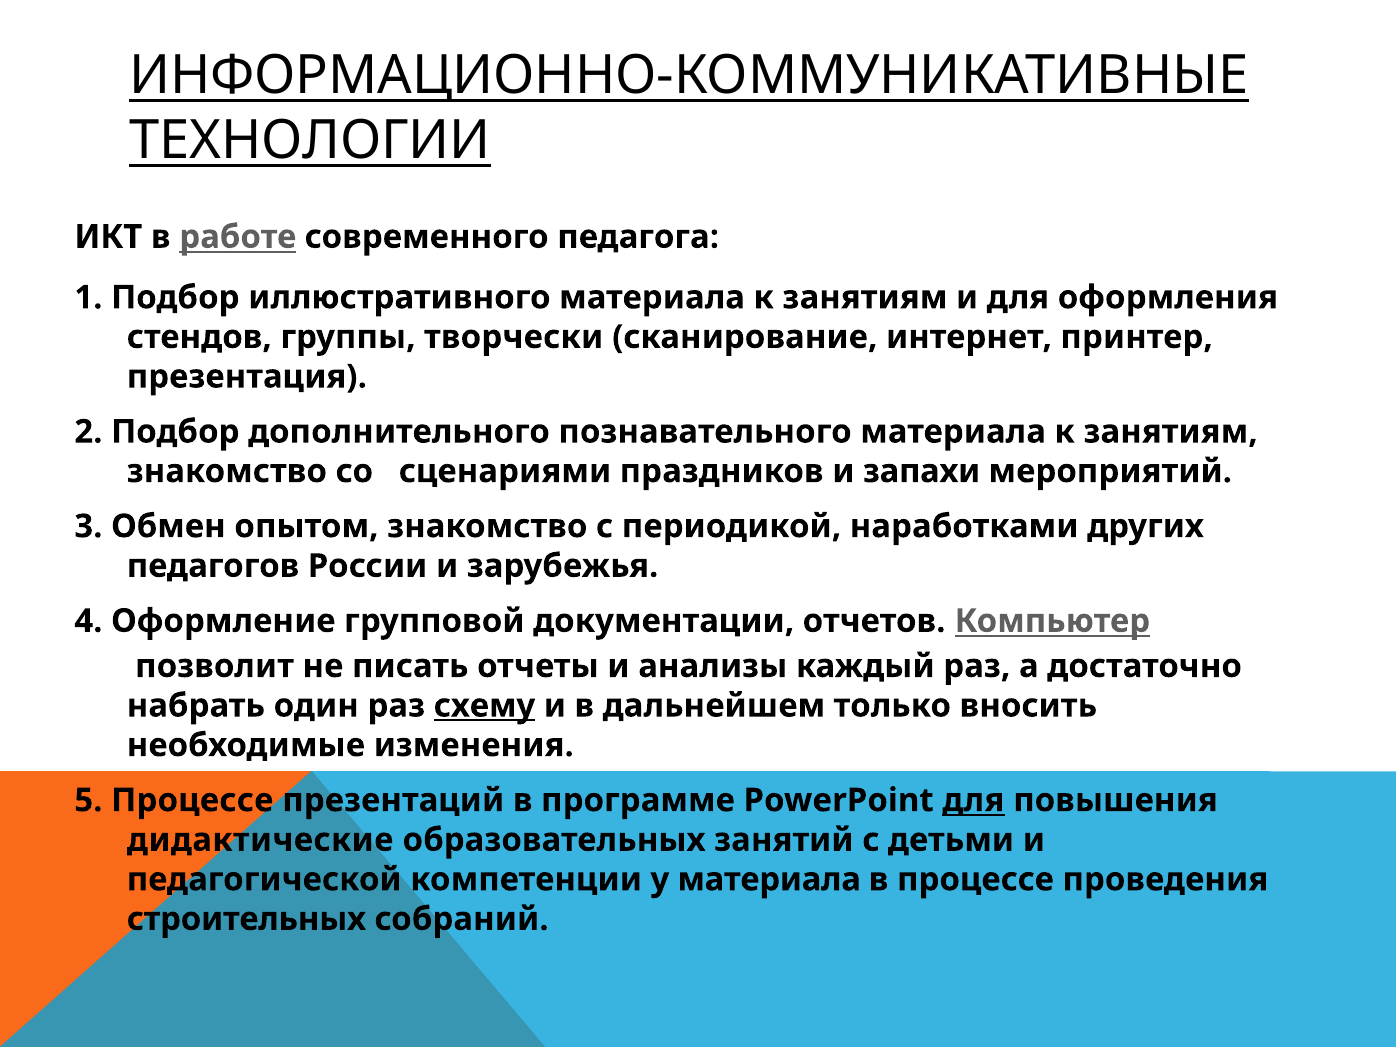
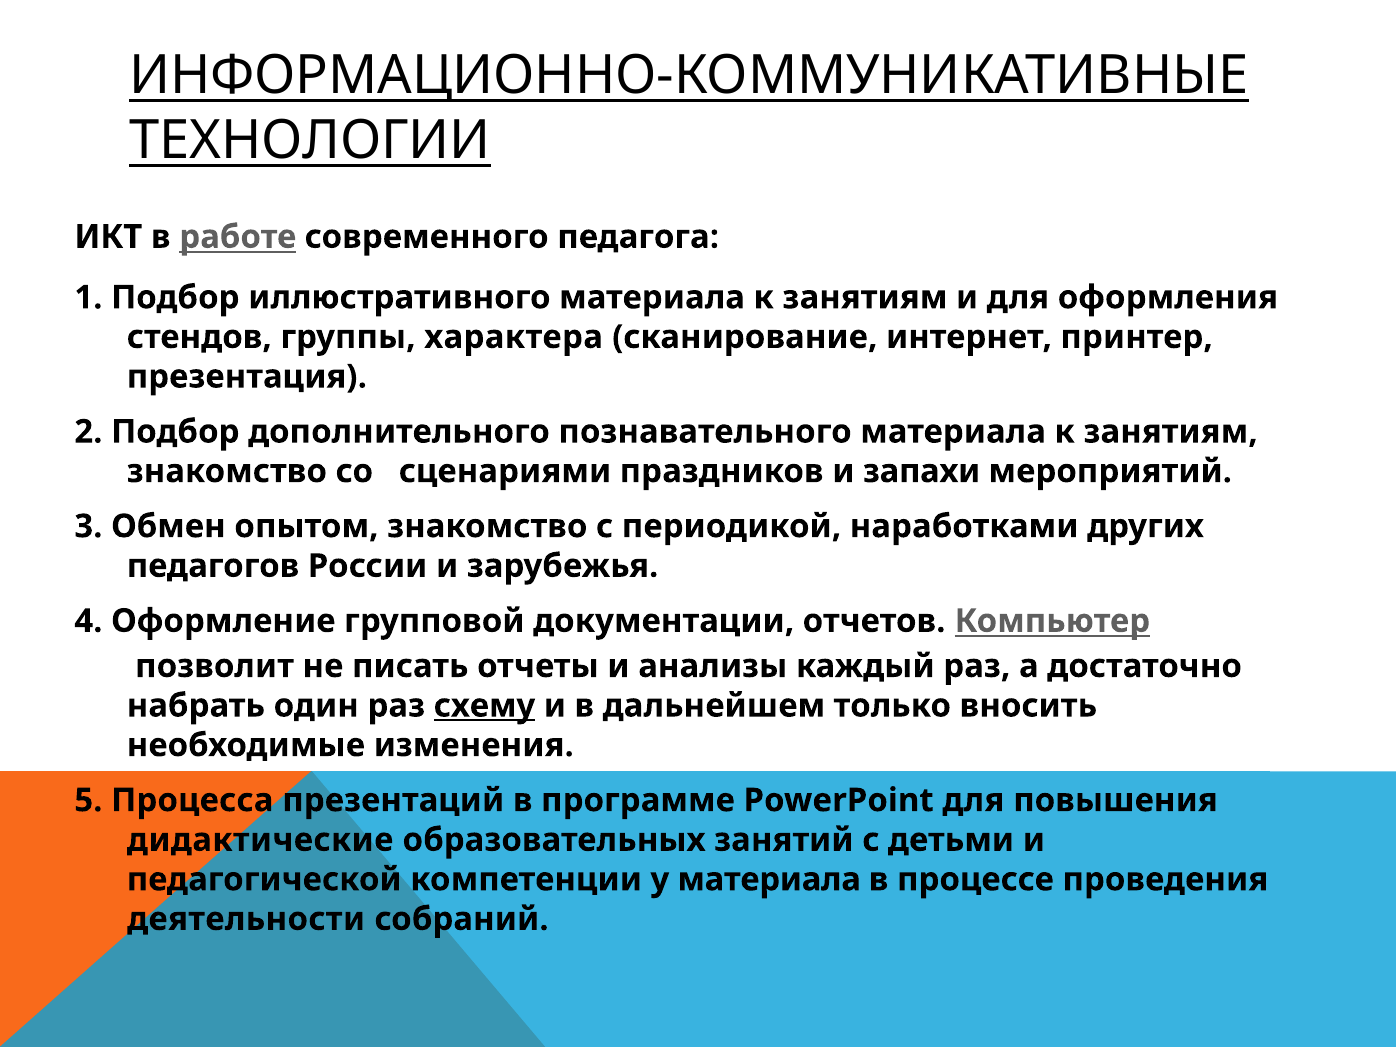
творчески: творчески -> характера (514, 337)
5 Процессе: Процессе -> Процесса (192, 800)
для underline: present -> none (973, 800)
строительных: строительных -> деятельности (246, 919)
